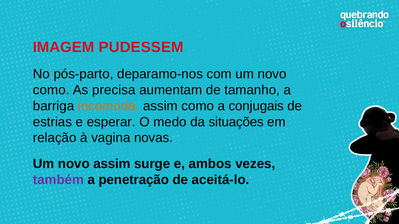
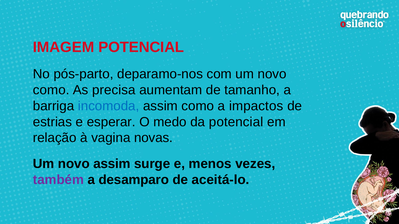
IMAGEM PUDESSEM: PUDESSEM -> POTENCIAL (141, 47)
incomoda colour: orange -> blue (109, 106)
conjugais: conjugais -> impactos (256, 106)
da situações: situações -> potencial (236, 122)
ambos: ambos -> menos (210, 164)
penetração: penetração -> desamparo (134, 180)
